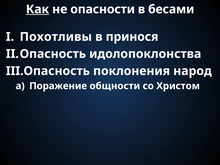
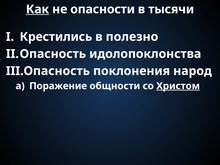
бесами: бесами -> тысячи (171, 9)
Похотливы: Похотливы -> Крестились (56, 37)
принося: принося -> полезно (132, 37)
Христом underline: none -> present (178, 86)
